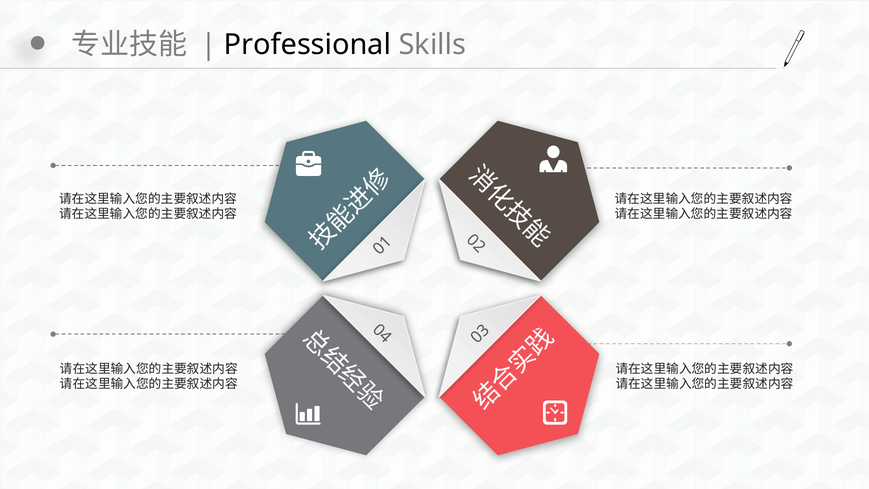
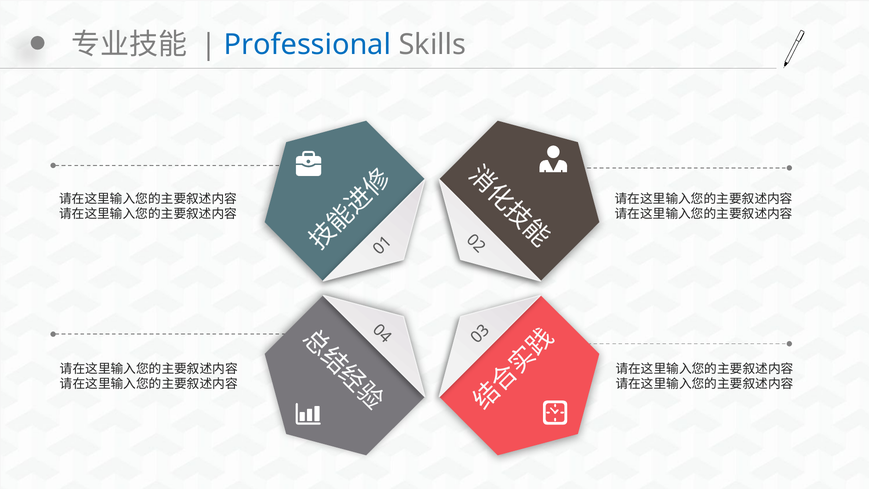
Professional colour: black -> blue (308, 45)
